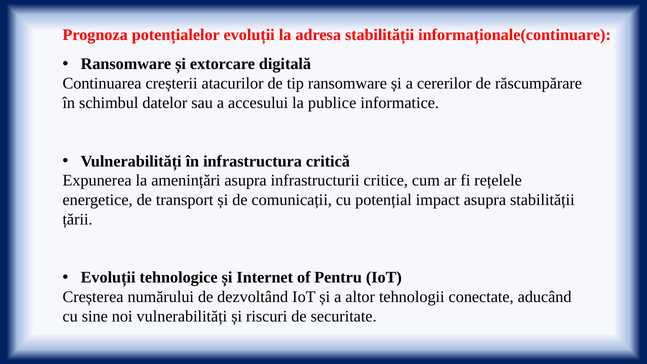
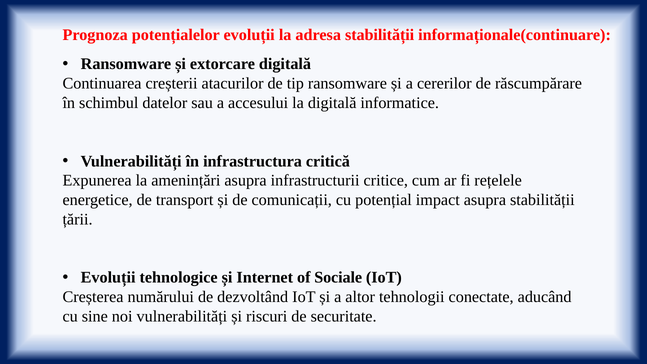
la publice: publice -> digitală (332, 103)
Pentru: Pentru -> Sociale (338, 278)
